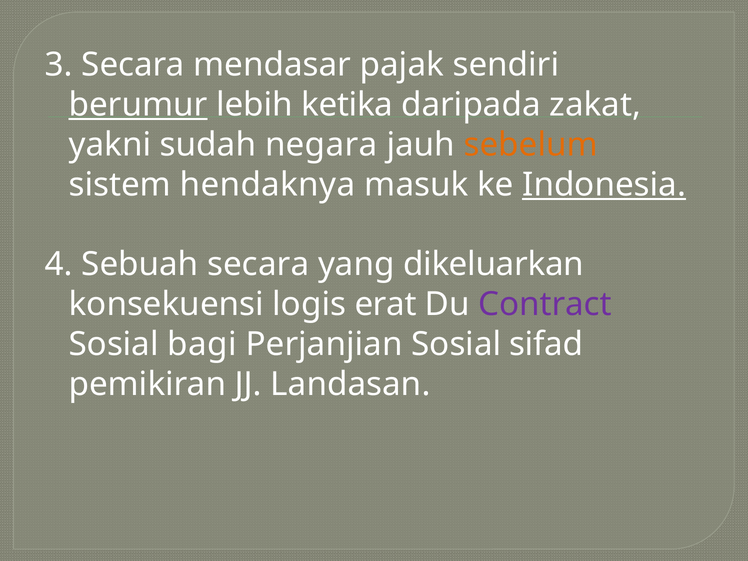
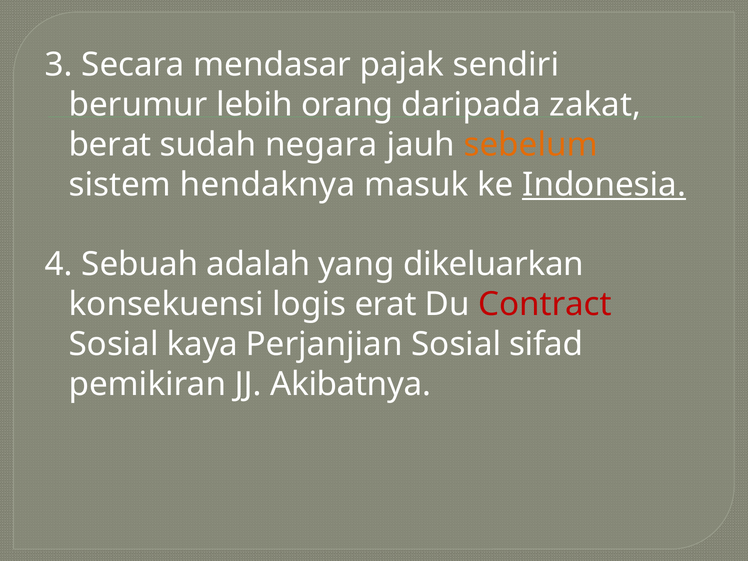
berumur underline: present -> none (138, 105)
ketika: ketika -> orang (347, 105)
yakni: yakni -> berat (110, 145)
Sebuah secara: secara -> adalah (258, 264)
Contract colour: purple -> red (545, 304)
bagi: bagi -> kaya (202, 344)
Landasan: Landasan -> Akibatnya (351, 384)
